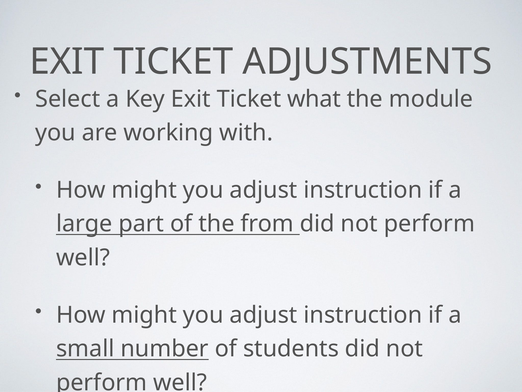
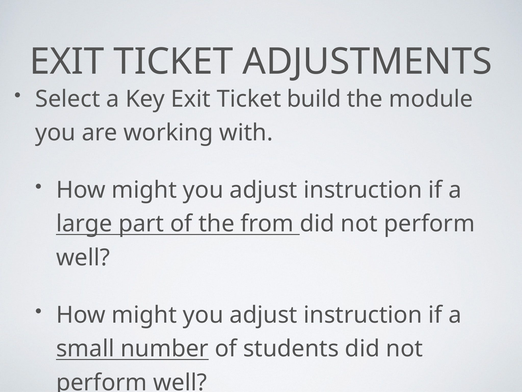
what: what -> build (314, 99)
